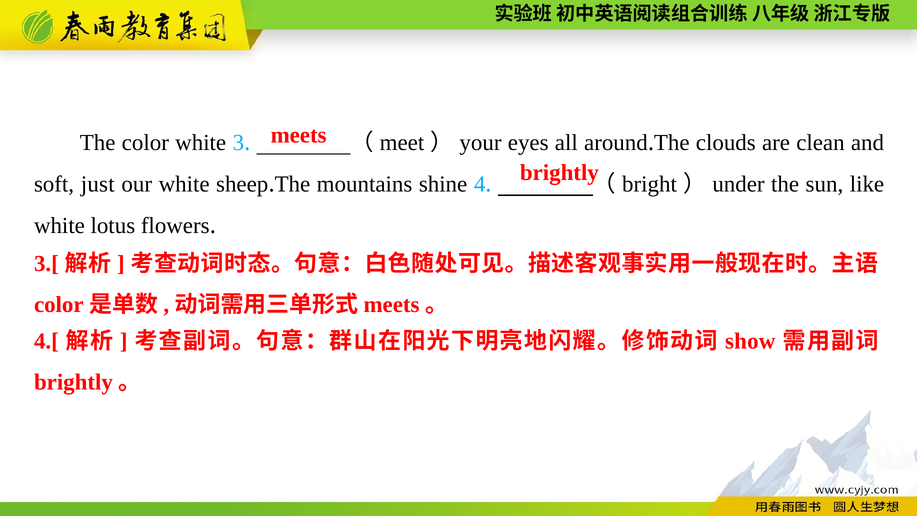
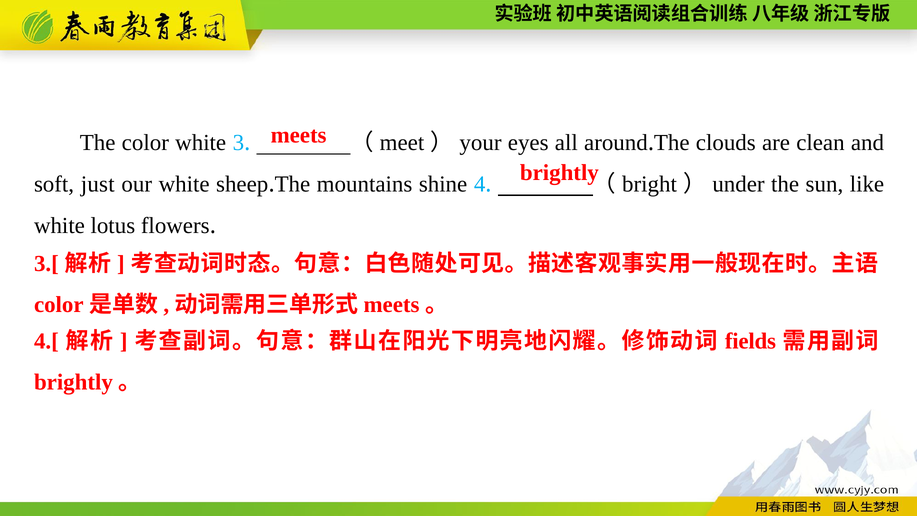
show: show -> fields (750, 341)
